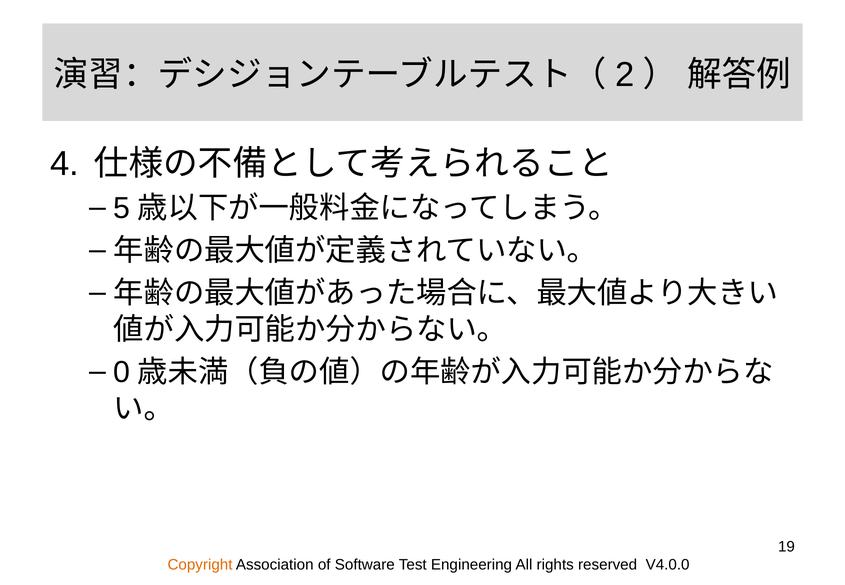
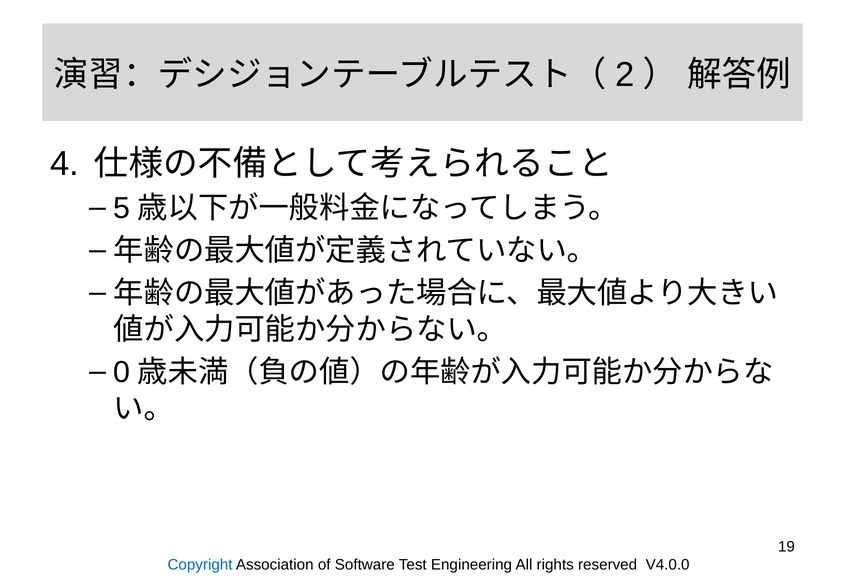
Copyright colour: orange -> blue (200, 565)
